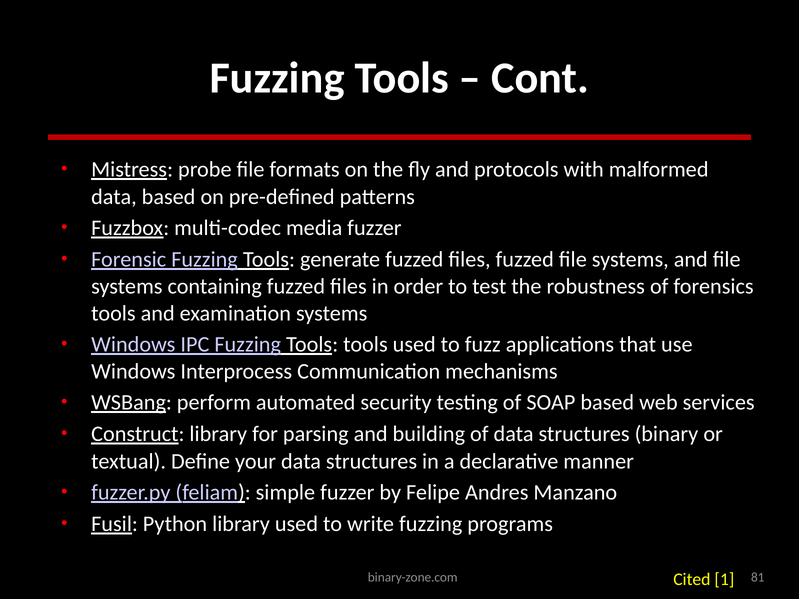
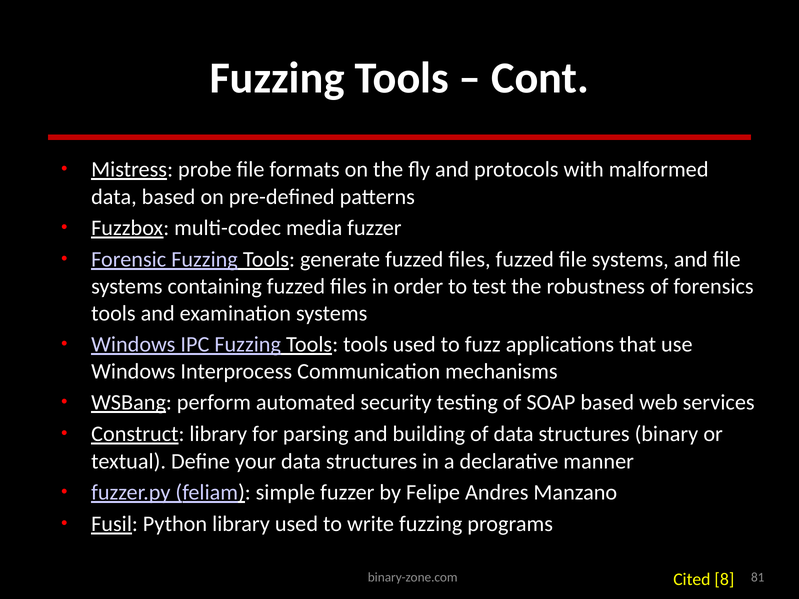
1: 1 -> 8 (724, 580)
